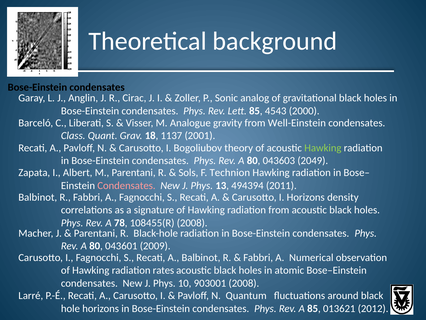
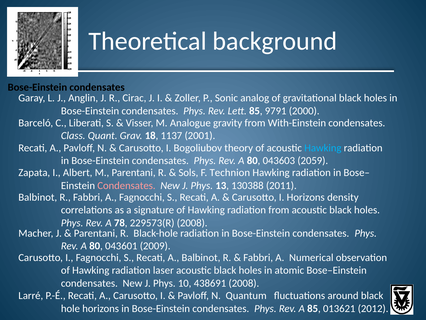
4543: 4543 -> 9791 (276, 111)
Well-Einstein: Well-Einstein -> With-Einstein (297, 123)
Hawking colour: light green -> light blue (323, 148)
2049: 2049 -> 2059 (313, 160)
494394: 494394 -> 130388 (247, 185)
108455(R: 108455(R -> 229573(R (152, 223)
rates: rates -> laser (163, 270)
903001: 903001 -> 438691 (210, 283)
